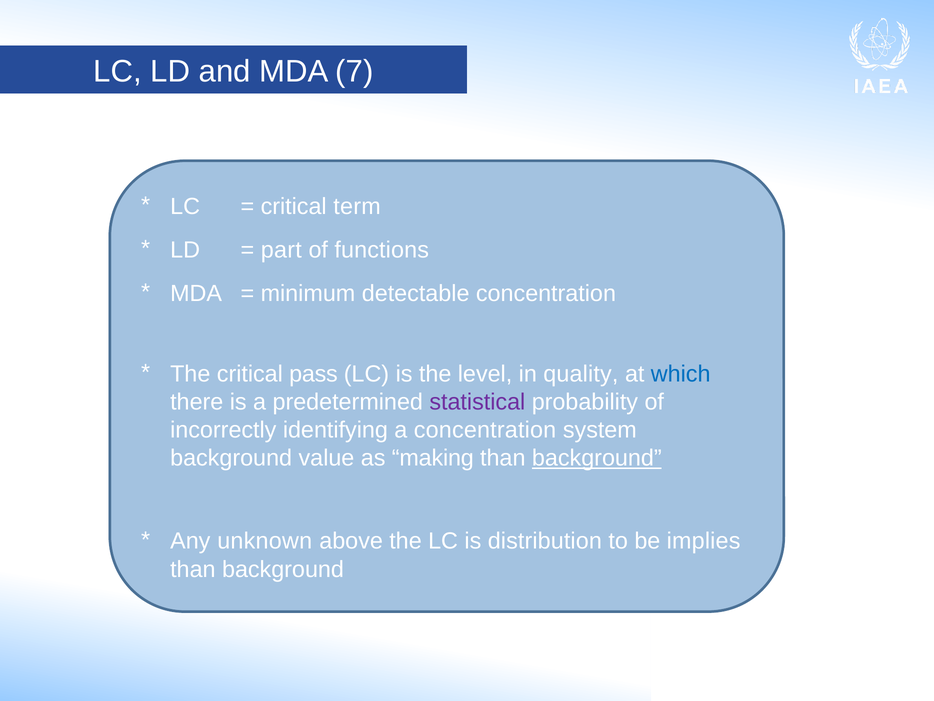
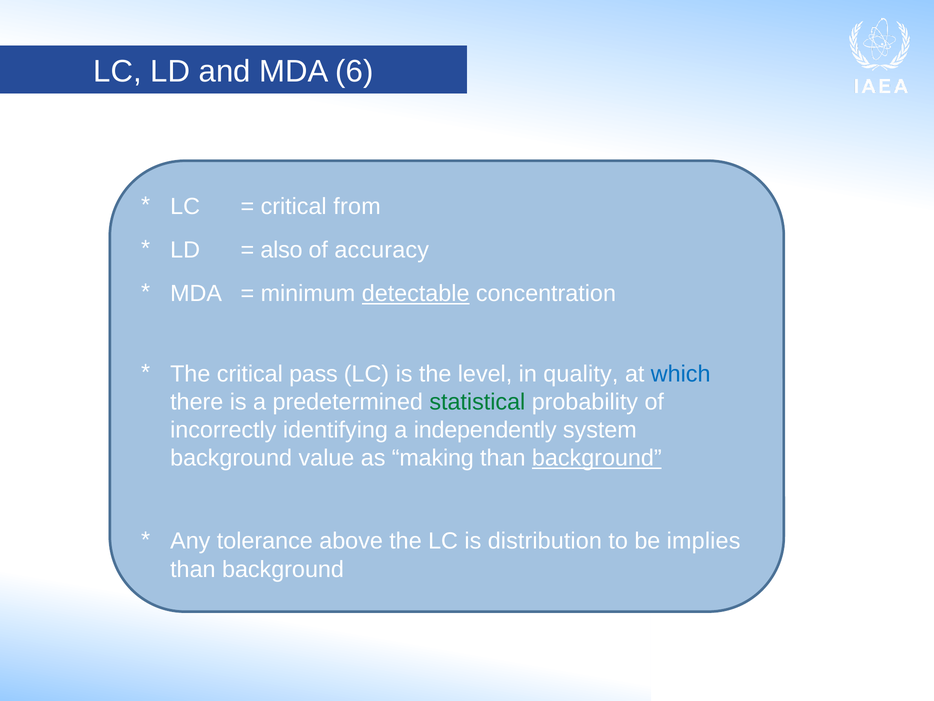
7: 7 -> 6 (354, 72)
term: term -> from (357, 206)
part: part -> also (282, 250)
functions: functions -> accuracy (382, 250)
detectable underline: none -> present (416, 293)
statistical colour: purple -> green (477, 402)
a concentration: concentration -> independently (485, 430)
unknown: unknown -> tolerance (265, 541)
